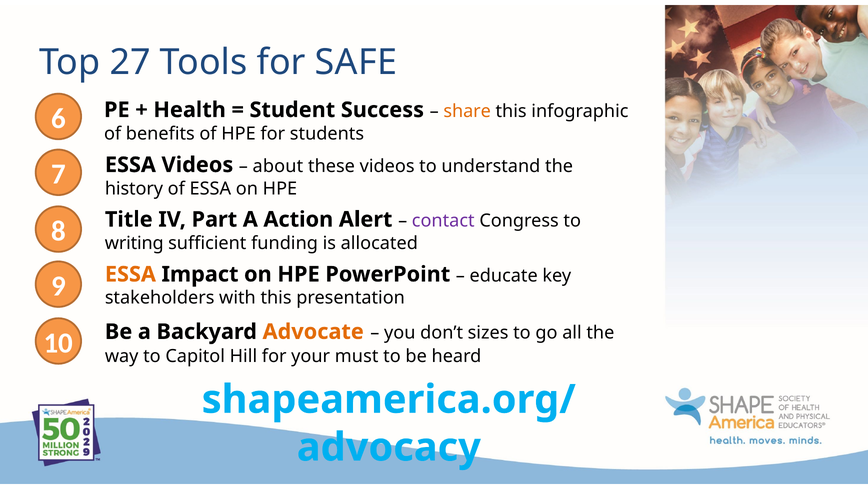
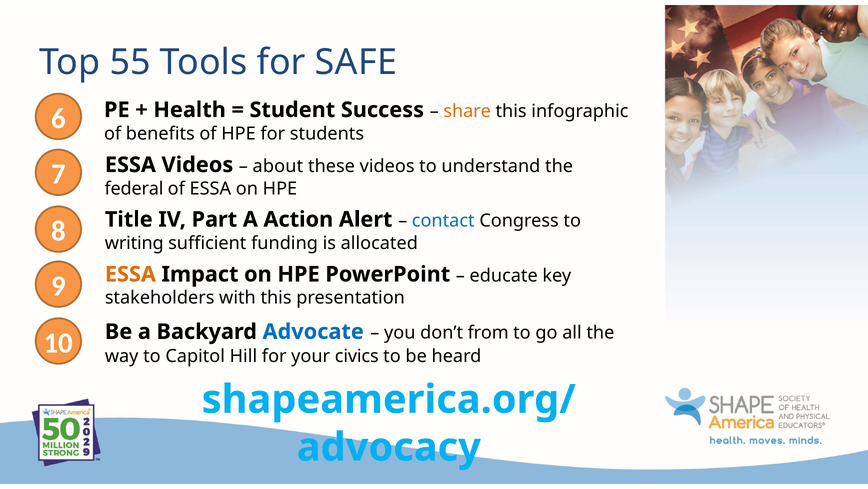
27: 27 -> 55 (130, 62)
history: history -> federal (134, 188)
contact colour: purple -> blue (443, 220)
Advocate colour: orange -> blue (313, 331)
sizes: sizes -> from (488, 332)
must: must -> civics (357, 356)
